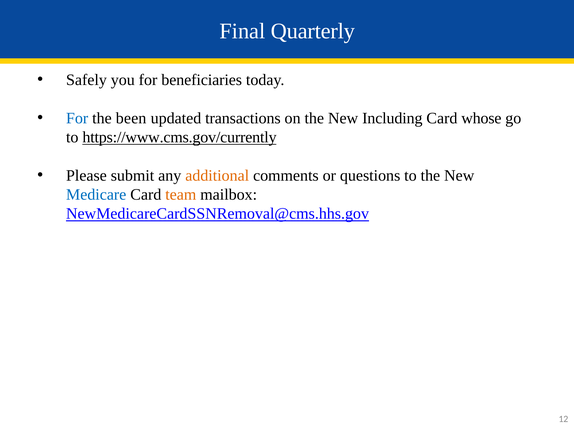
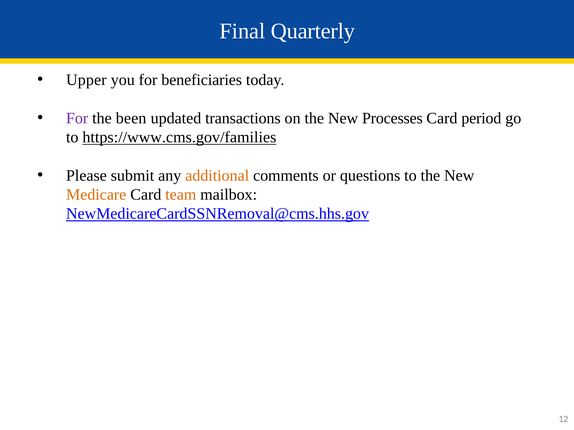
Safely: Safely -> Upper (86, 80)
For colour: blue -> purple (77, 118)
Including: Including -> Processes (392, 118)
whose: whose -> period (481, 118)
https://www.cms.gov/currently: https://www.cms.gov/currently -> https://www.cms.gov/families (179, 137)
Medicare colour: blue -> orange (96, 195)
